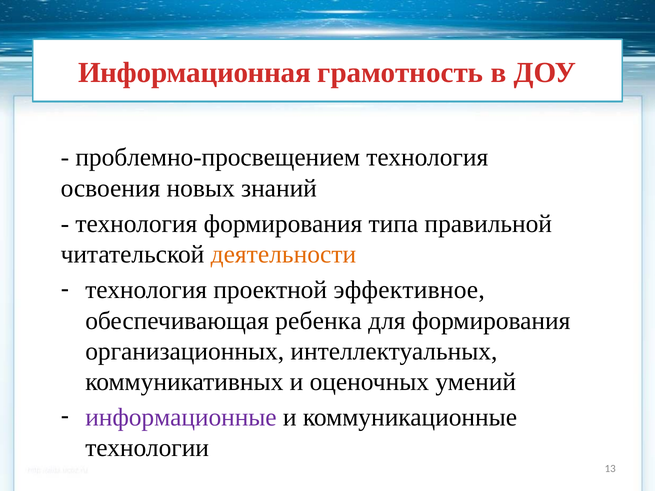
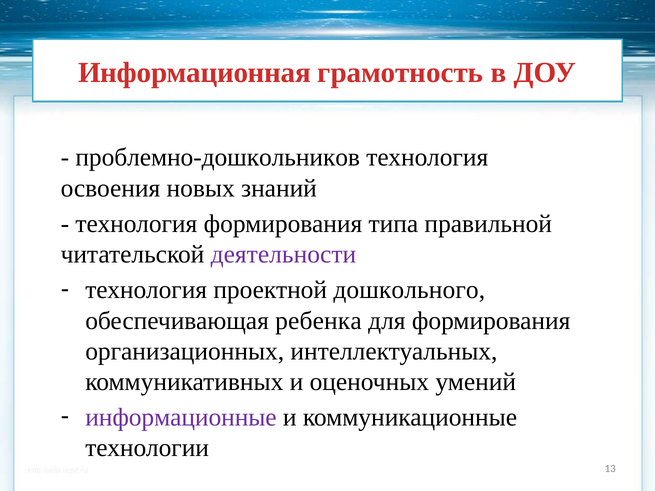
проблемно-просвещением: проблемно-просвещением -> проблемно-дошкольников (218, 158)
деятельности colour: orange -> purple (283, 255)
эффективное: эффективное -> дошкольного (409, 290)
